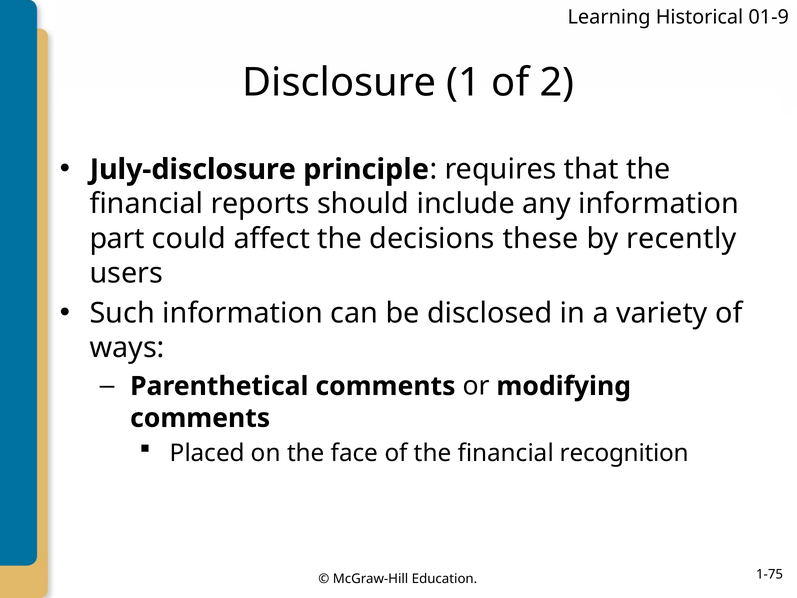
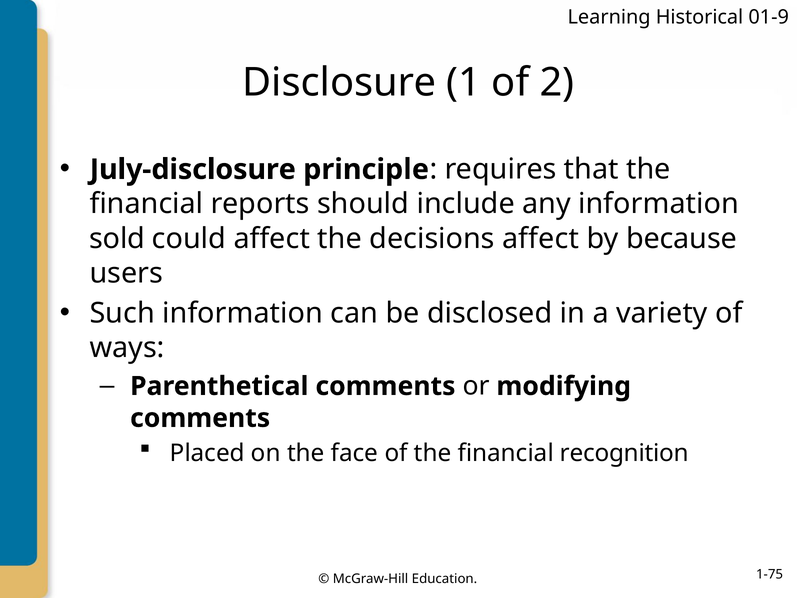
part: part -> sold (117, 238)
decisions these: these -> affect (541, 238)
recently: recently -> because (682, 238)
